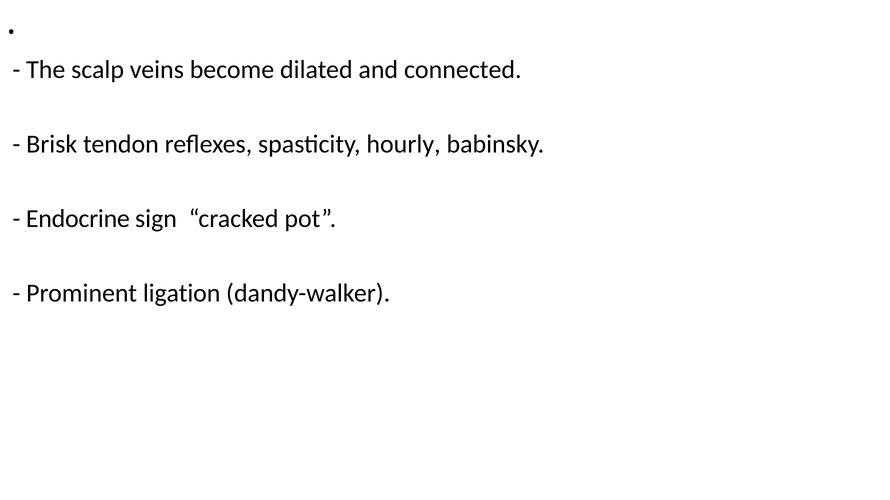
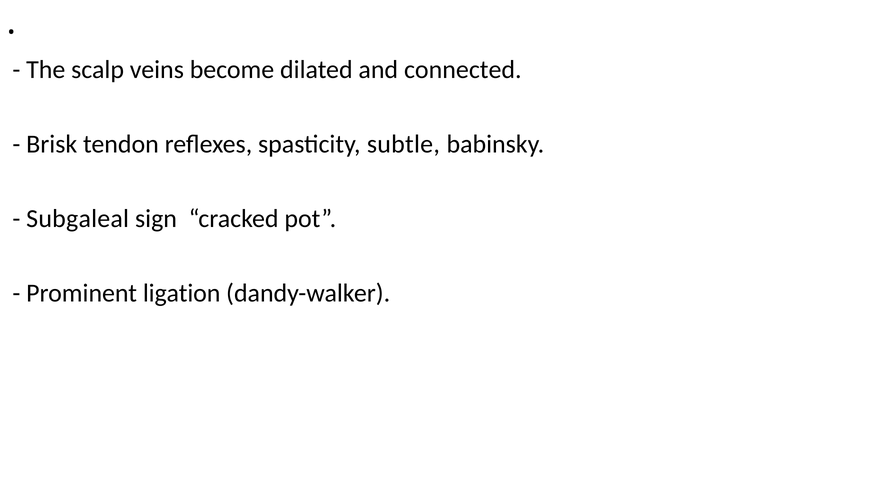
hourly: hourly -> subtle (403, 144)
Endocrine: Endocrine -> Subgaleal (78, 219)
